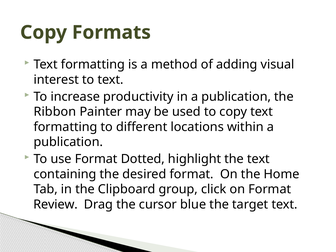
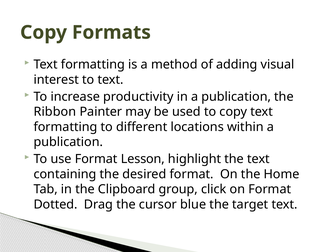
Dotted: Dotted -> Lesson (143, 159)
Review: Review -> Dotted (56, 204)
